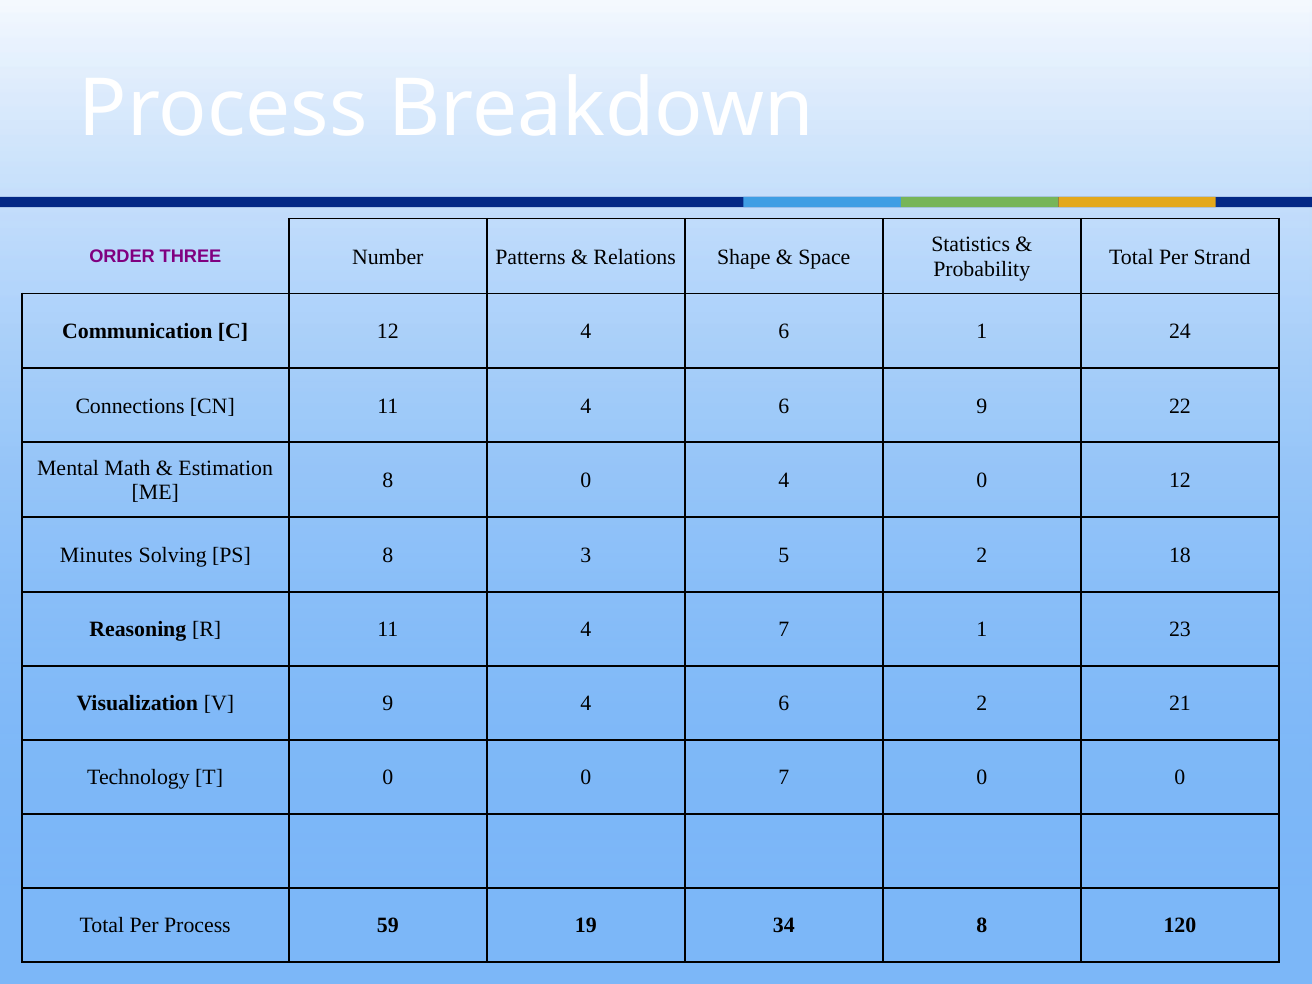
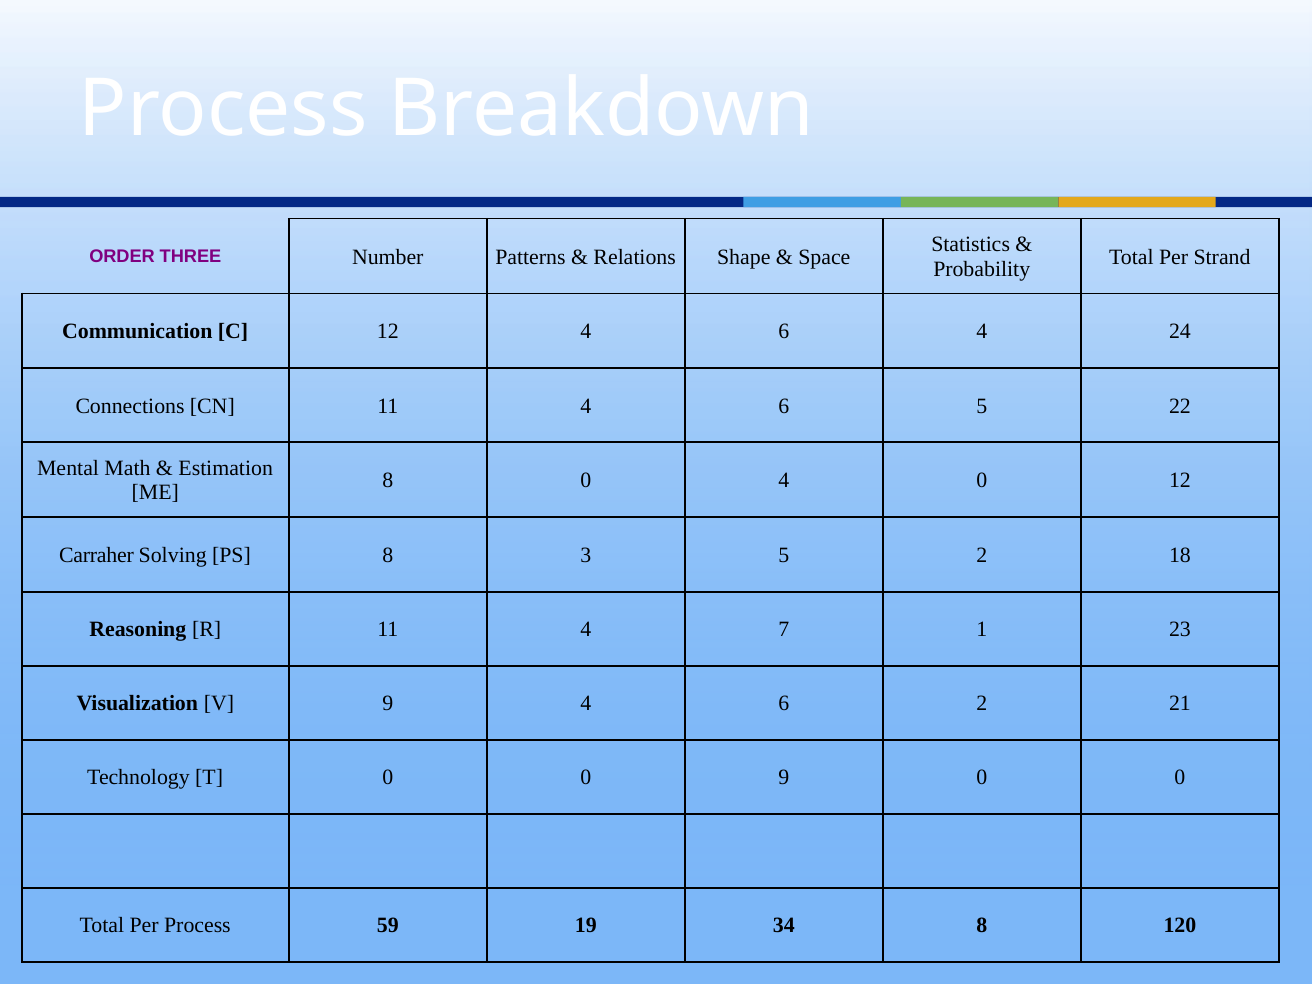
6 1: 1 -> 4 (982, 332)
6 9: 9 -> 5 (982, 406)
Minutes: Minutes -> Carraher (96, 555)
0 7: 7 -> 9 (784, 778)
